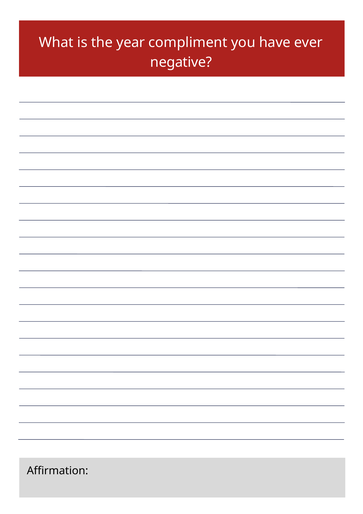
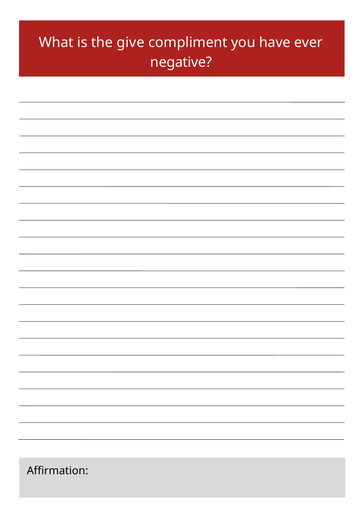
year: year -> give (131, 43)
